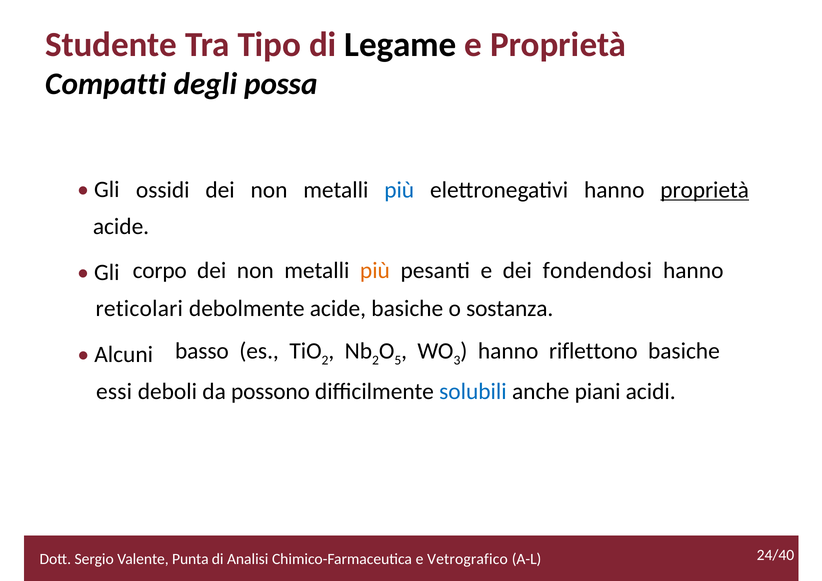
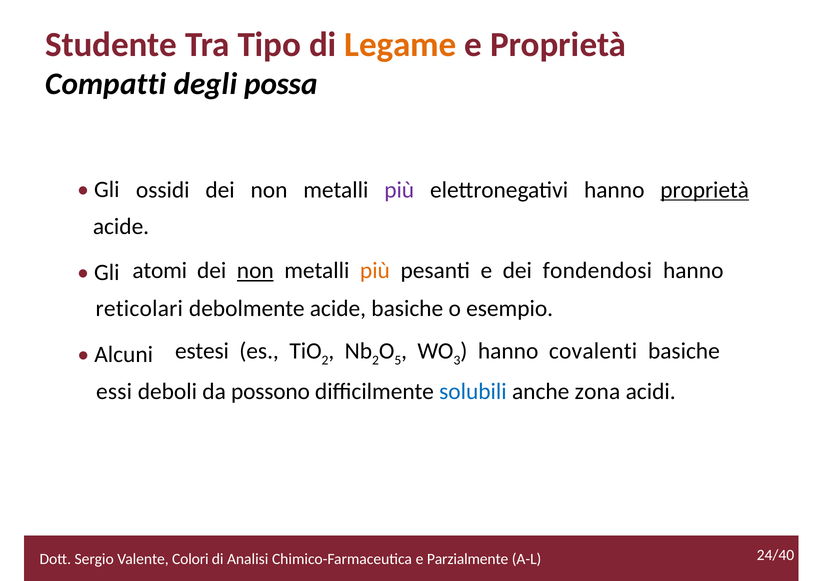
Legame colour: black -> orange (401, 45)
più colour: blue -> purple (399, 190)
corpo: corpo -> atomi (160, 271)
non underline: none -> present (255, 271)
sostanza: sostanza -> esempio (510, 309)
basso: basso -> estesi (202, 351)
riflettono: riflettono -> covalenti (593, 351)
piani: piani -> zona (598, 392)
Punta: Punta -> Colori (190, 559)
Vetrografico: Vetrografico -> Parzialmente (468, 559)
